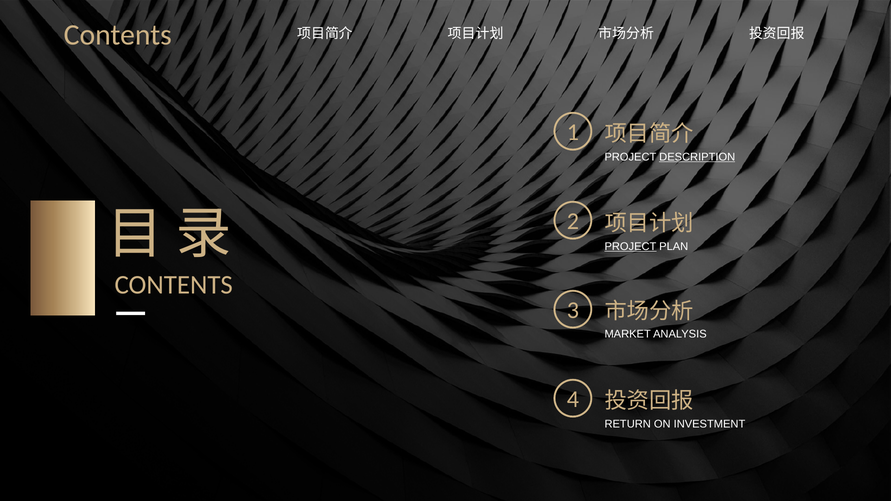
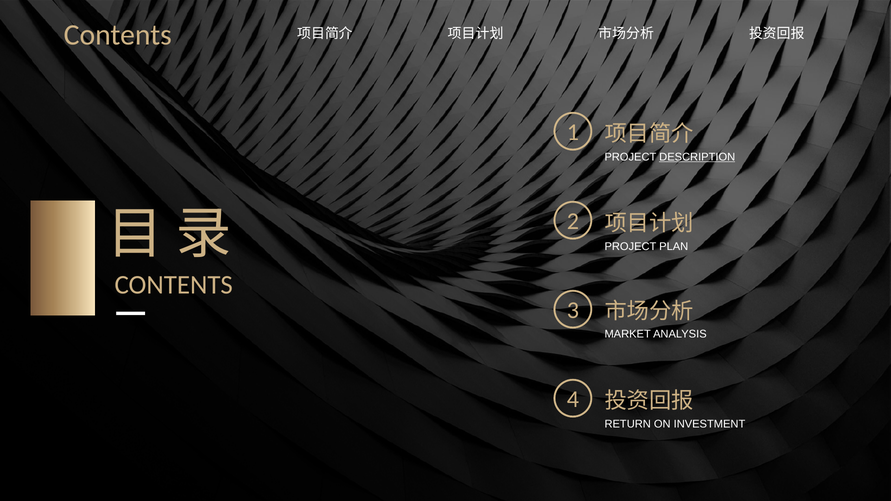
PROJECT underline: present -> none (630, 246)
